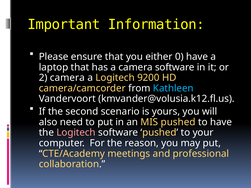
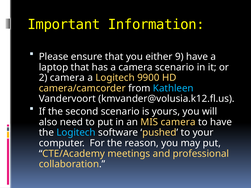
0: 0 -> 9 (179, 57)
camera software: software -> scenario (175, 67)
9200: 9200 -> 9900 (148, 78)
MIS pushed: pushed -> camera (178, 122)
Logitech colour: pink -> light blue (76, 133)
